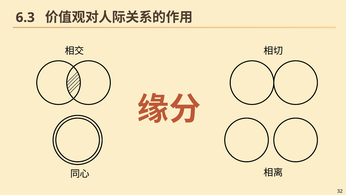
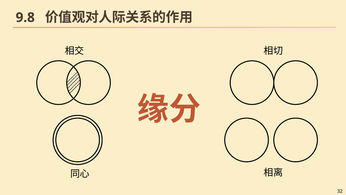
6.3: 6.3 -> 9.8 (25, 17)
